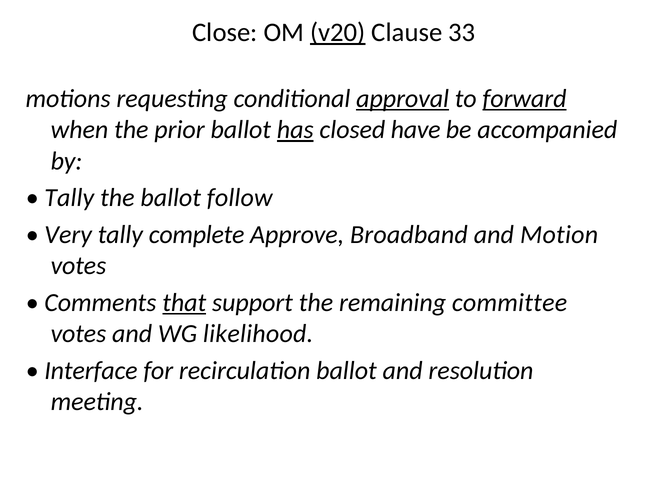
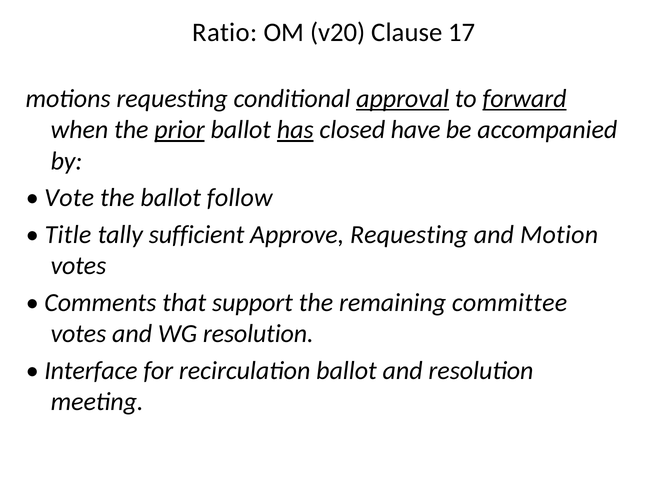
Close: Close -> Ratio (225, 32)
v20 underline: present -> none (338, 32)
33: 33 -> 17 (462, 32)
prior underline: none -> present (179, 130)
Tally: Tally -> Vote (69, 198)
Very: Very -> Title (68, 235)
complete: complete -> sufficient (197, 235)
Approve Broadband: Broadband -> Requesting (409, 235)
that underline: present -> none (184, 302)
WG likelihood: likelihood -> resolution (258, 334)
